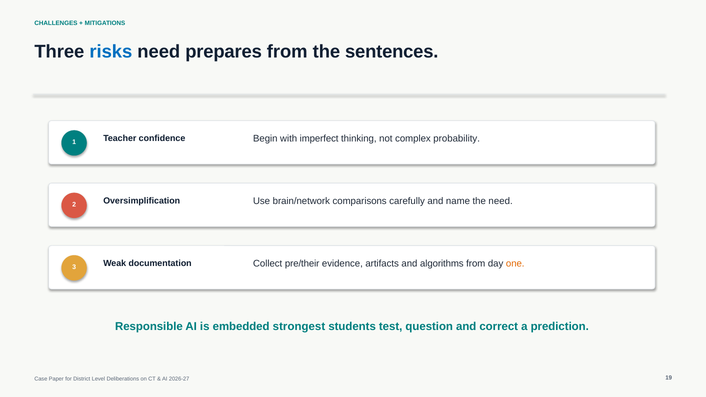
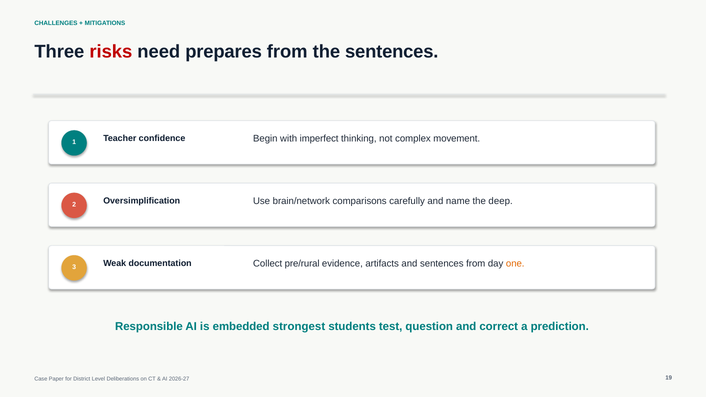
risks colour: blue -> red (111, 51)
probability: probability -> movement (457, 139)
the need: need -> deep (501, 201)
pre/their: pre/their -> pre/rural (302, 264)
and algorithms: algorithms -> sentences (442, 264)
